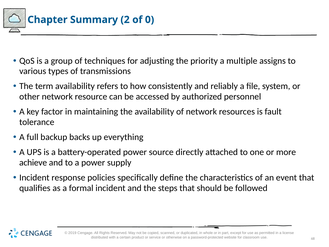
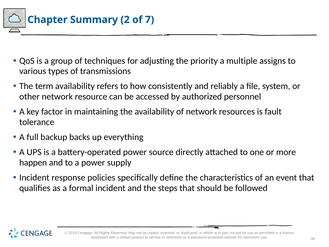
0: 0 -> 7 (150, 20)
achieve: achieve -> happen (33, 162)
